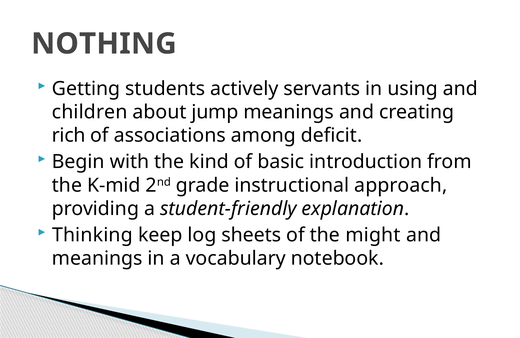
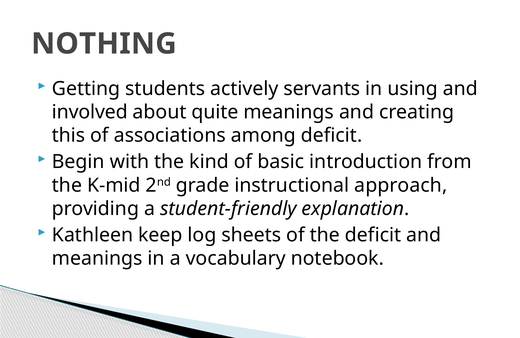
children: children -> involved (90, 112)
jump: jump -> quite (215, 112)
rich: rich -> this (69, 136)
Thinking: Thinking -> Kathleen (93, 235)
the might: might -> deficit (373, 235)
